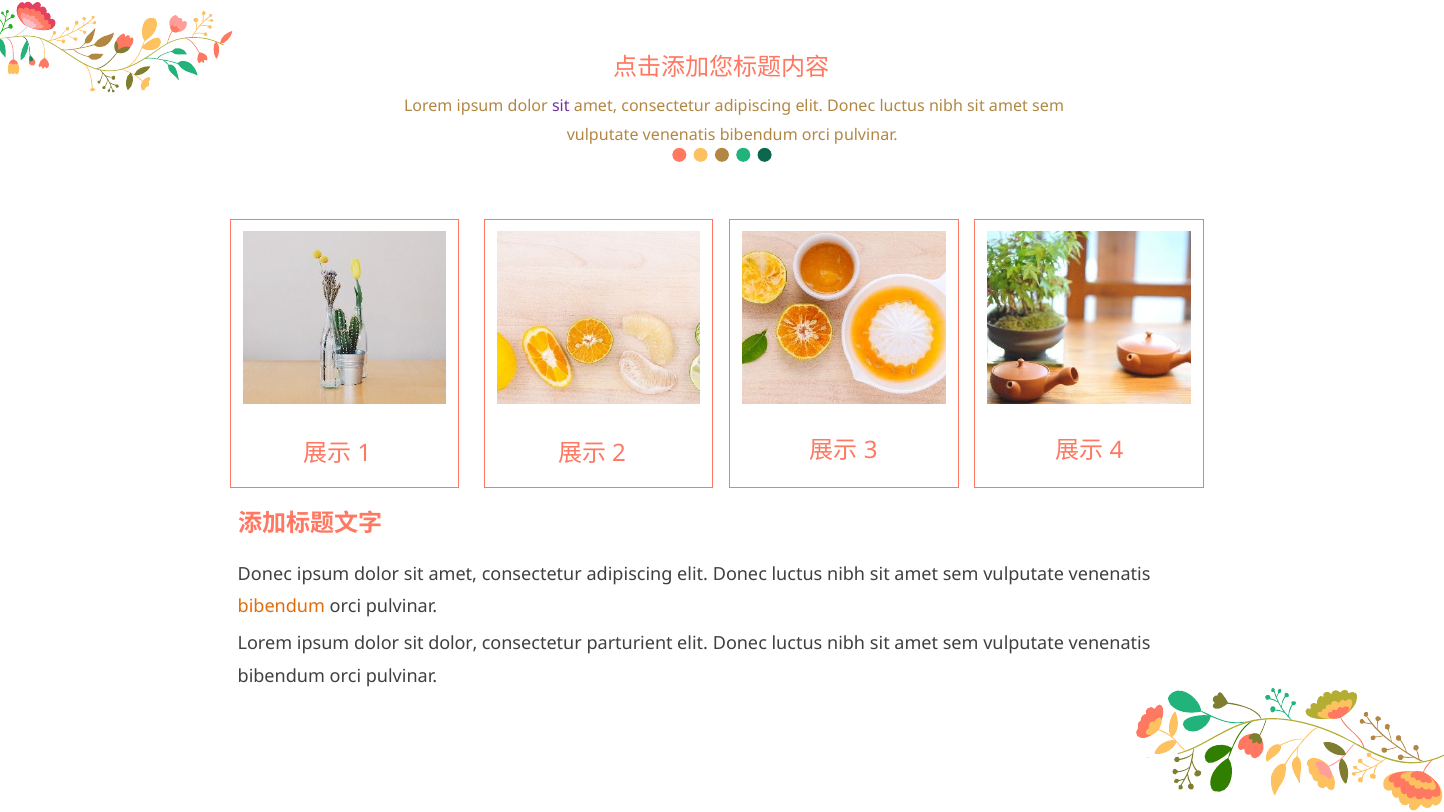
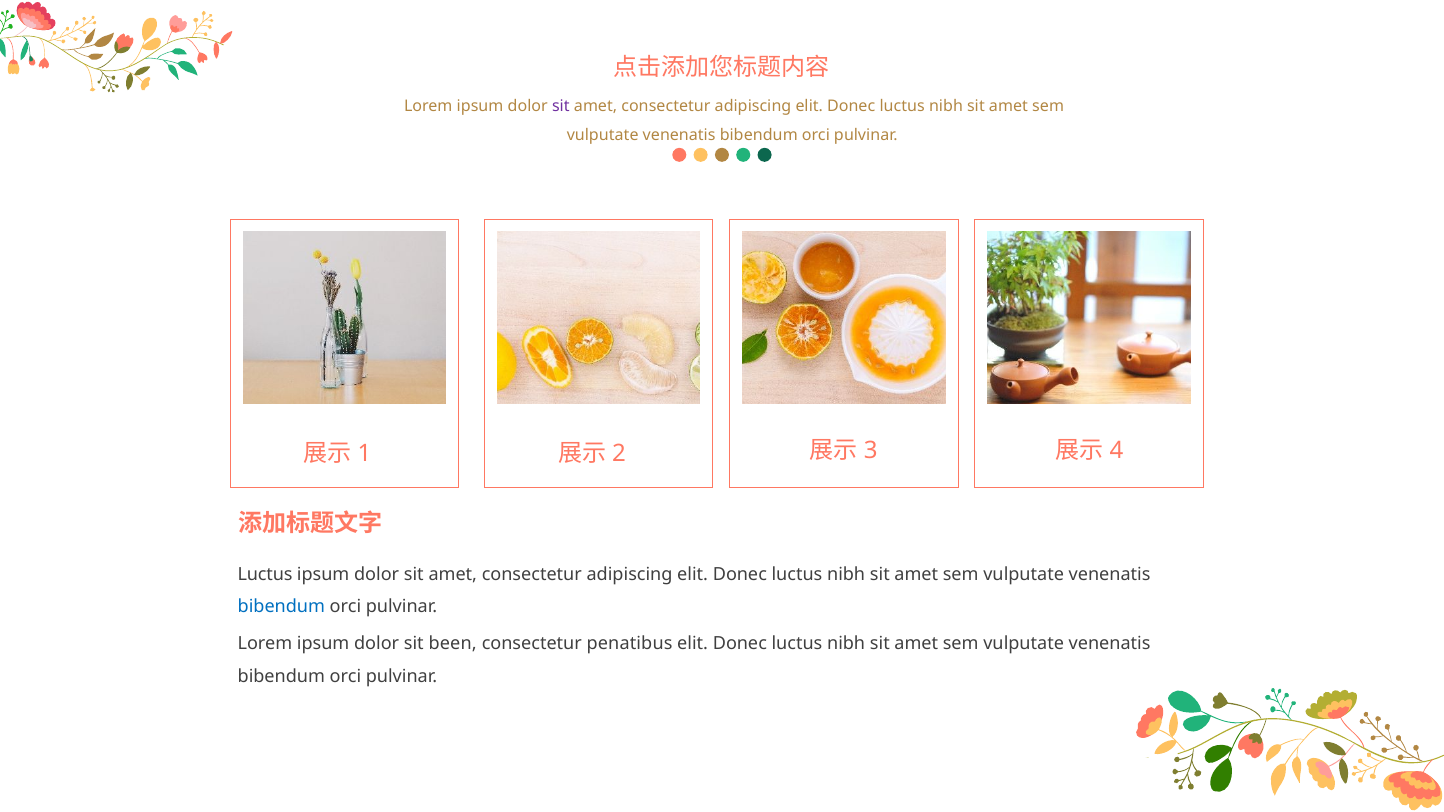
Donec: Donec -> Luctus (265, 575)
bibendum colour: orange -> blue (281, 607)
sit dolor: dolor -> been (453, 644)
parturient: parturient -> penatibus (630, 644)
